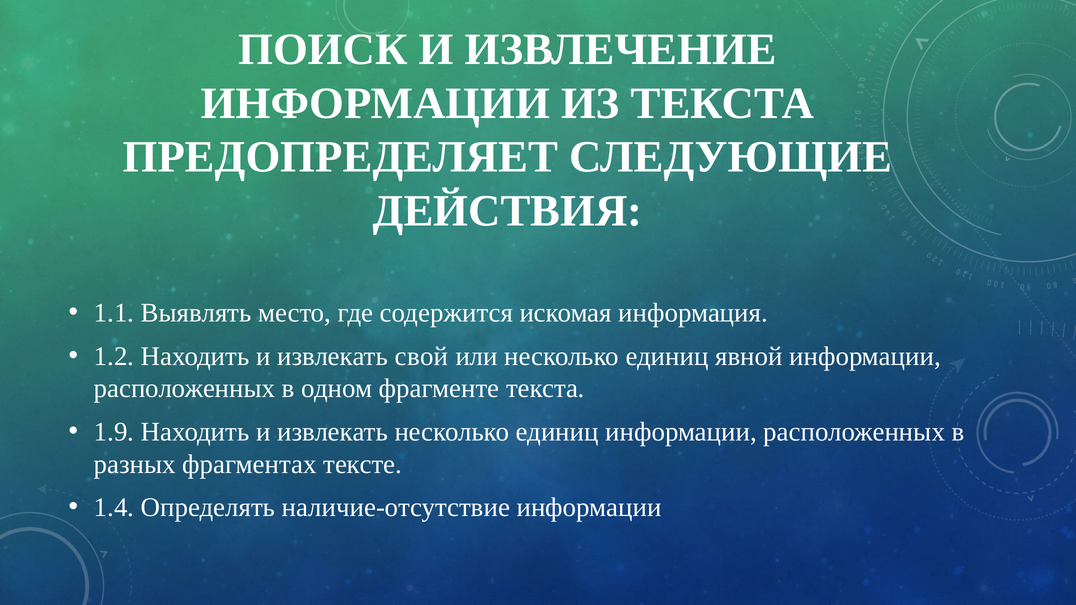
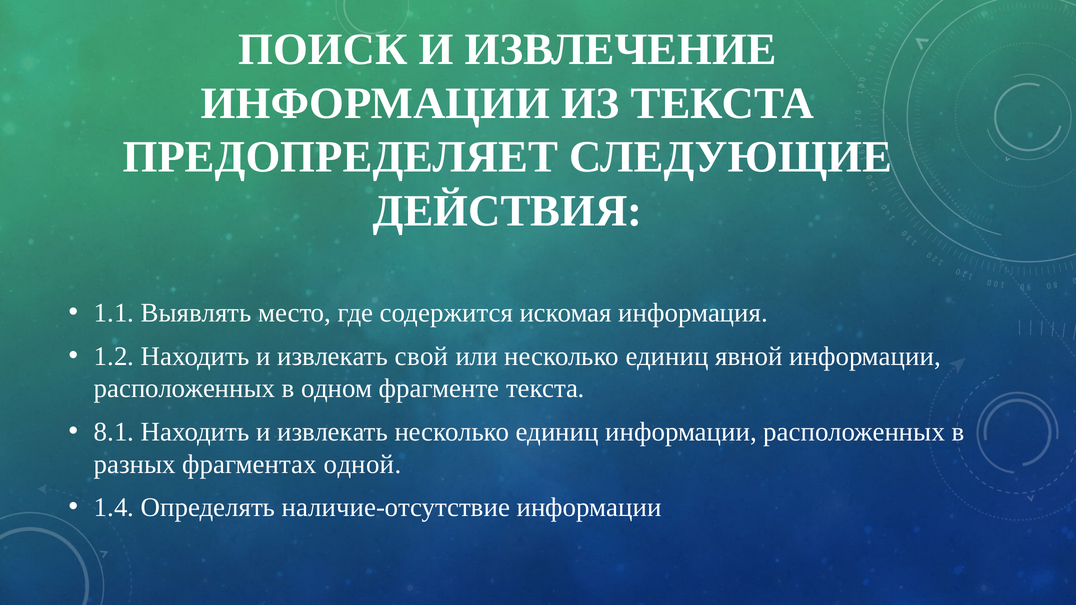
1.9: 1.9 -> 8.1 (114, 432)
тексте: тексте -> одной (363, 464)
